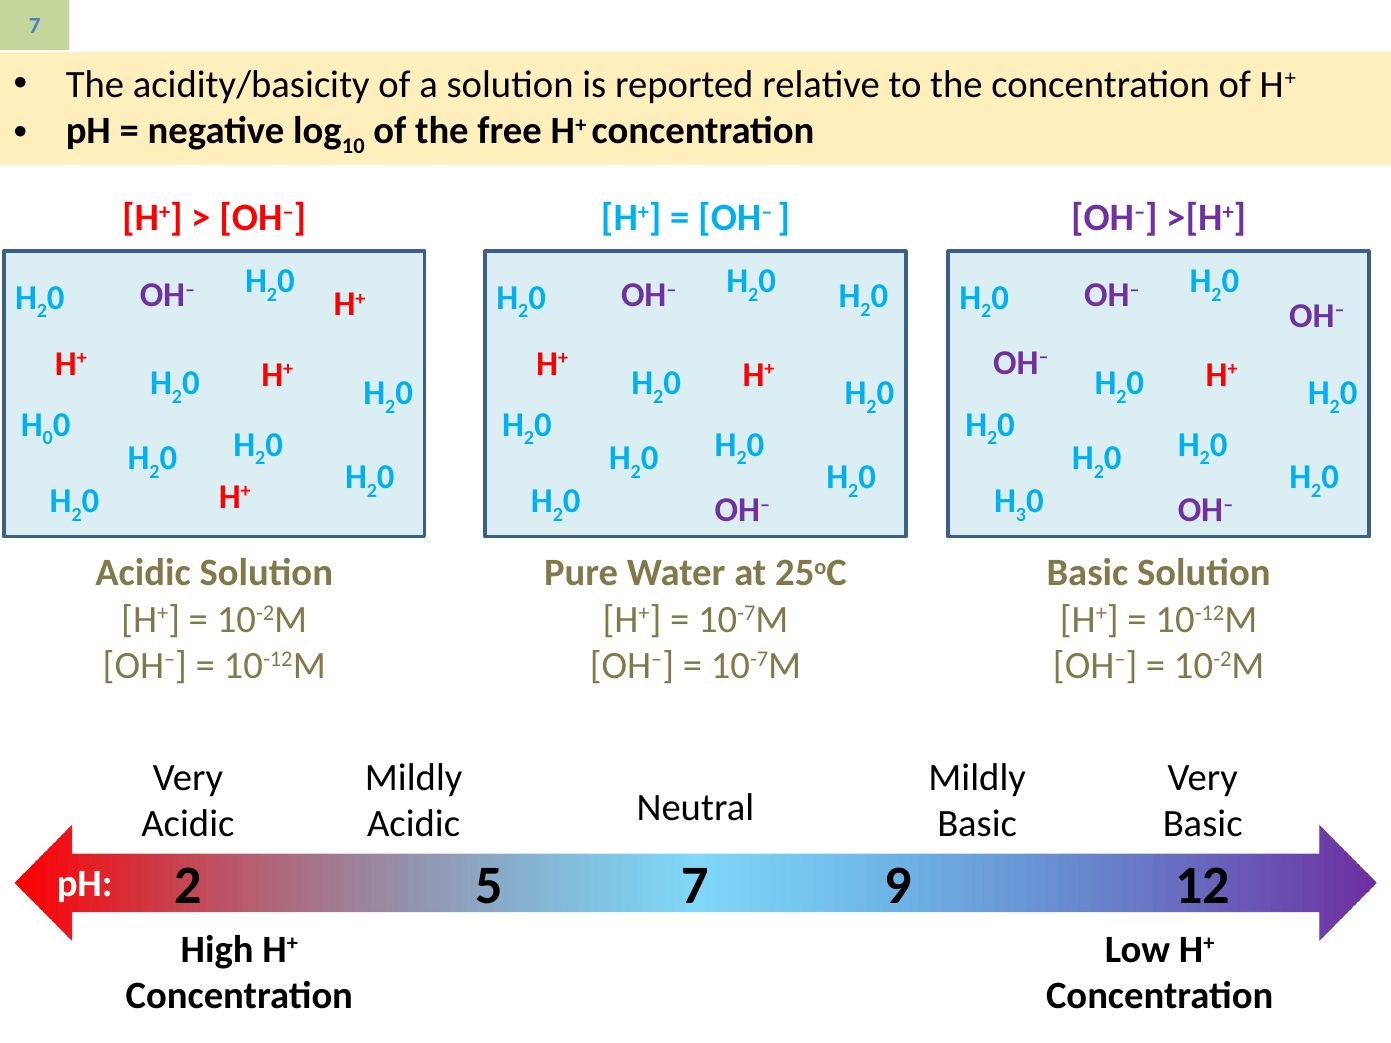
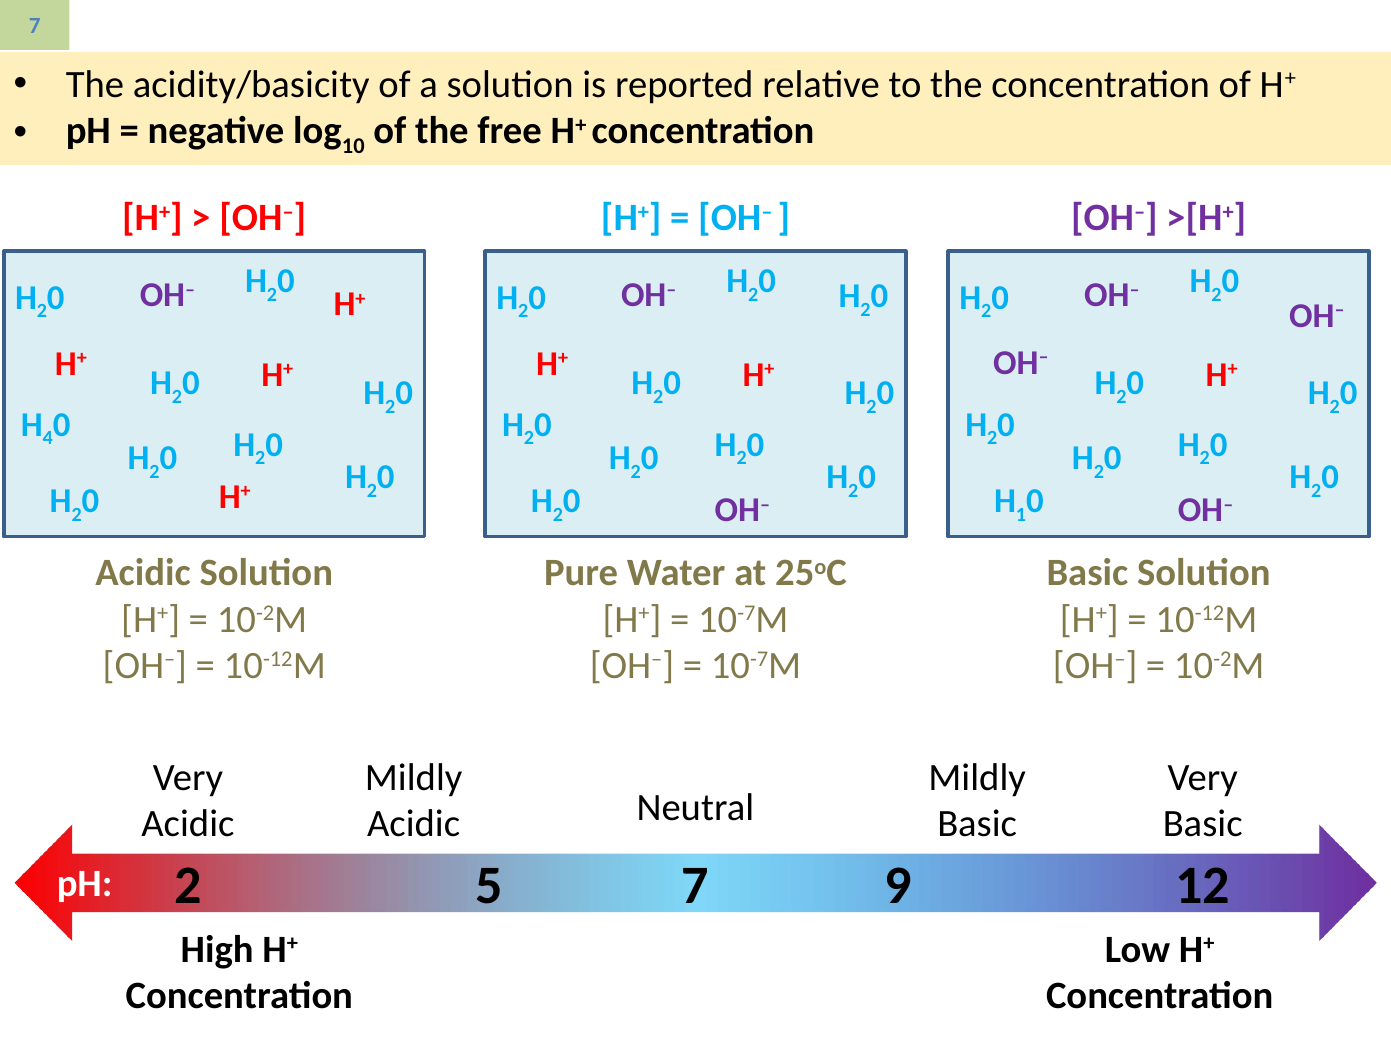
0: 0 -> 4 (48, 438)
3: 3 -> 1 (1021, 515)
